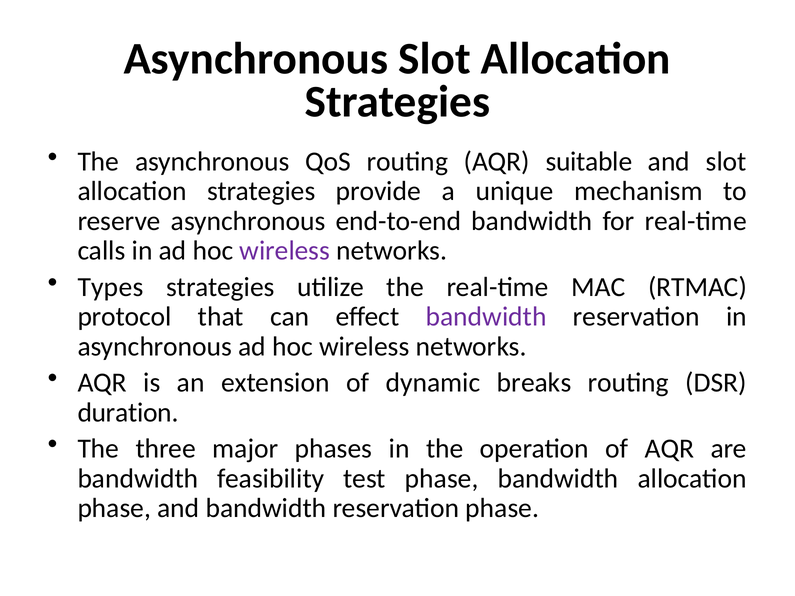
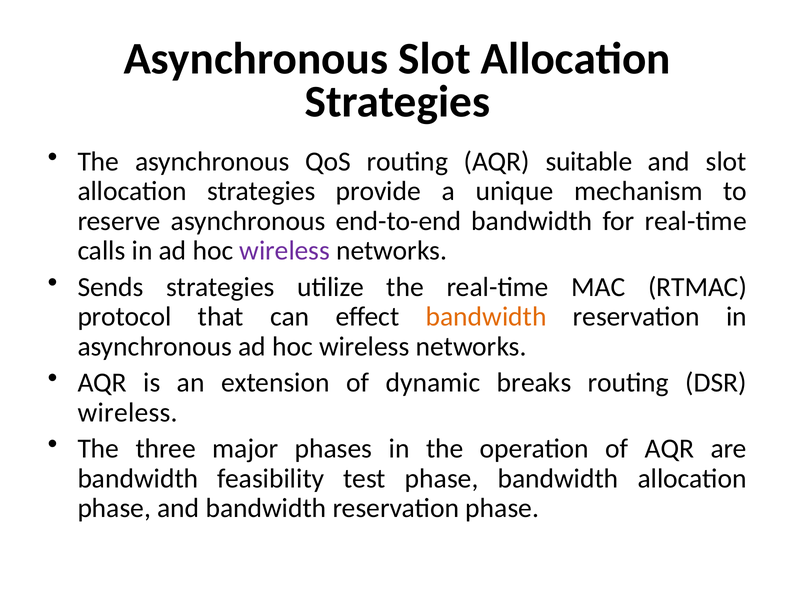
Types: Types -> Sends (111, 287)
bandwidth colour: purple -> orange (486, 317)
duration: duration -> wireless (128, 413)
